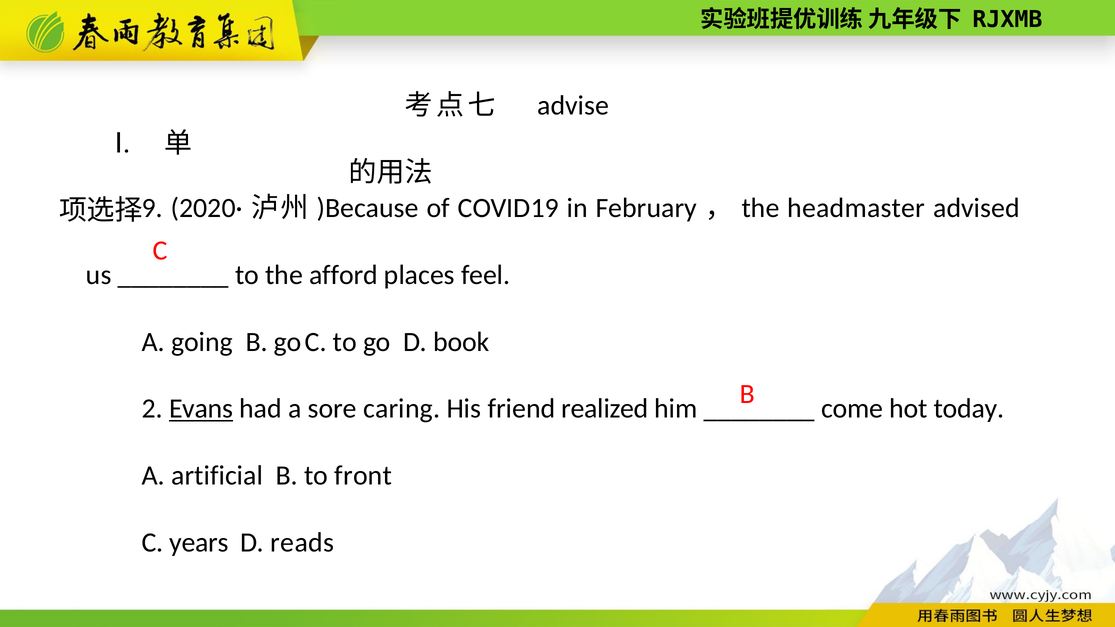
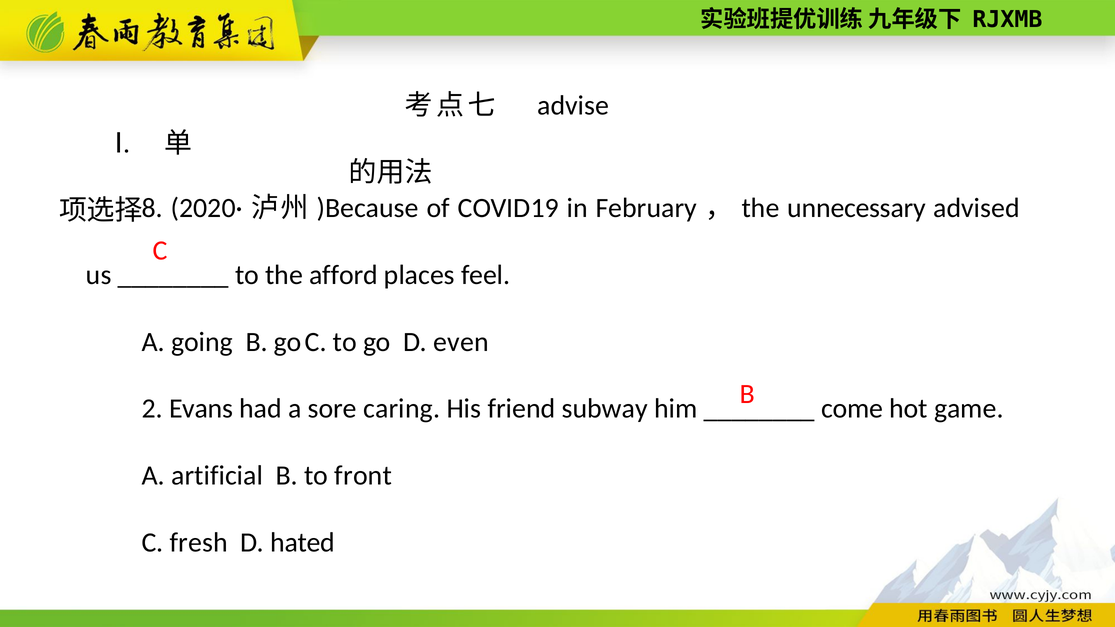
9: 9 -> 8 (152, 208)
headmaster: headmaster -> unnecessary (857, 208)
book: book -> even (461, 342)
Evans underline: present -> none (201, 409)
realized: realized -> subway (605, 409)
today: today -> game (969, 409)
years: years -> fresh (199, 543)
reads: reads -> hated (303, 543)
